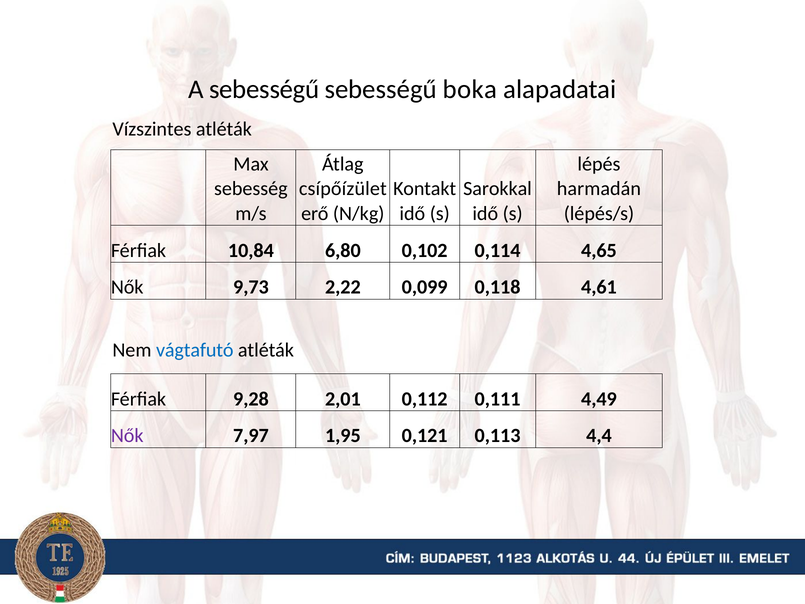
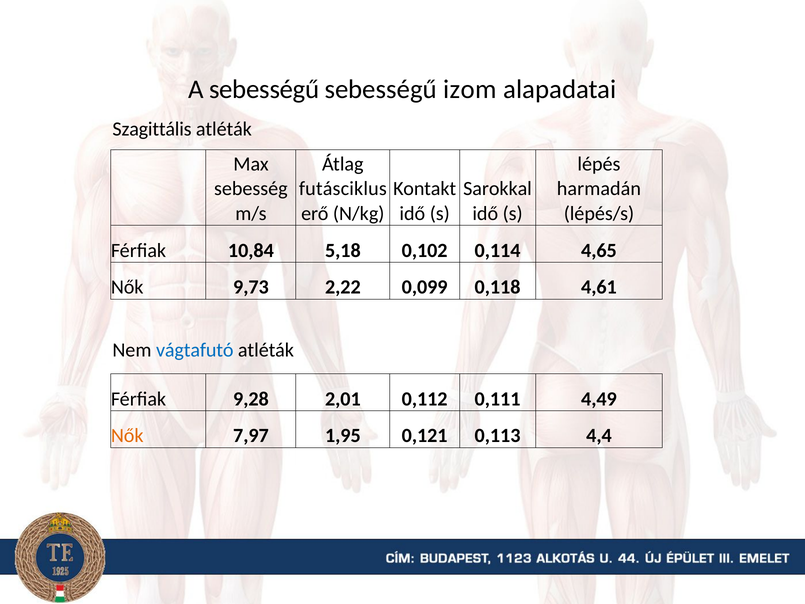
boka: boka -> izom (470, 89)
Vízszintes: Vízszintes -> Szagittális (152, 129)
csípőízület: csípőízület -> futásciklus (343, 189)
6,80: 6,80 -> 5,18 (343, 250)
Nők colour: purple -> orange (127, 436)
